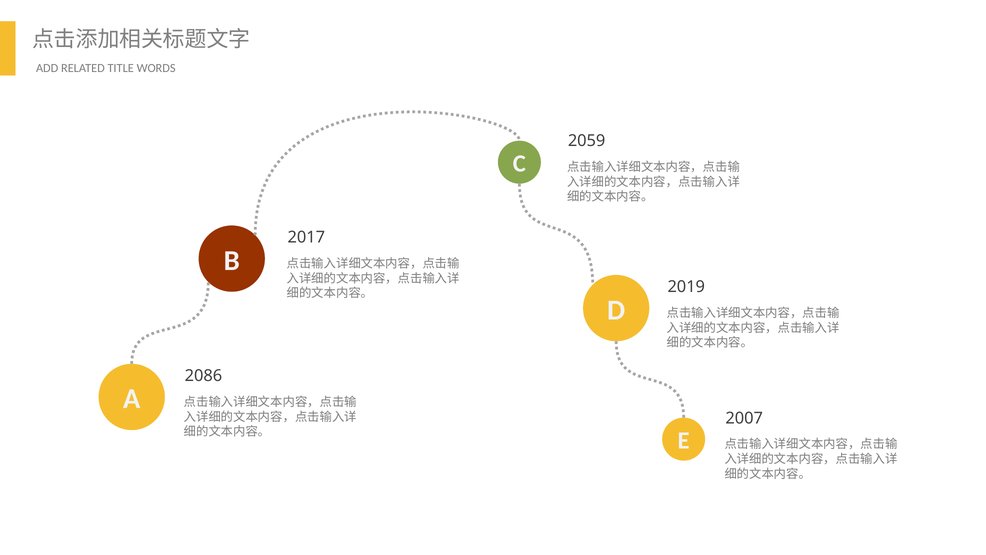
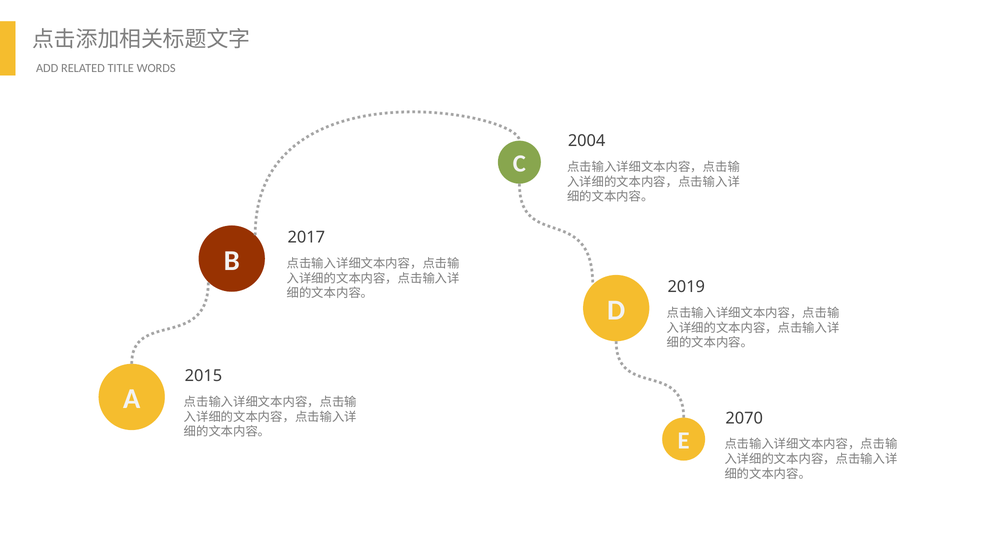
2059: 2059 -> 2004 (587, 141)
2086: 2086 -> 2015 (203, 376)
2007: 2007 -> 2070 (744, 418)
